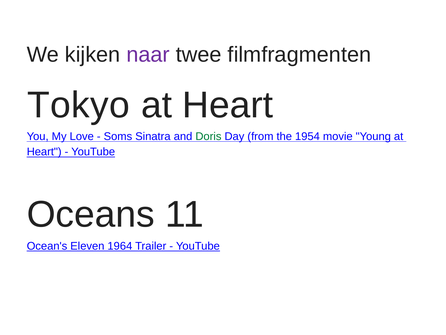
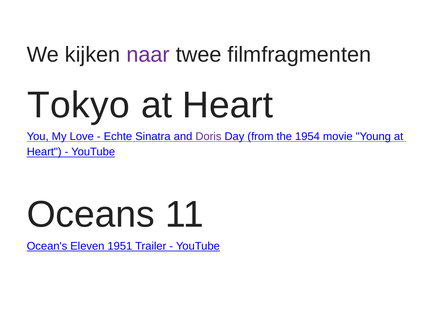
Soms: Soms -> Echte (118, 136)
Doris colour: green -> purple (208, 136)
1964: 1964 -> 1951 (120, 246)
